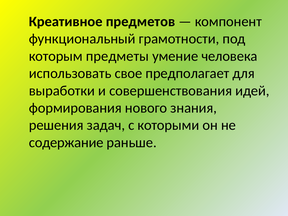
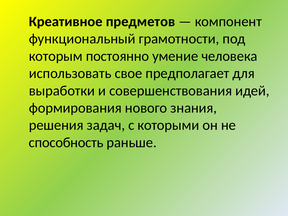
предметы: предметы -> постоянно (118, 56)
содержание: содержание -> способность (66, 142)
